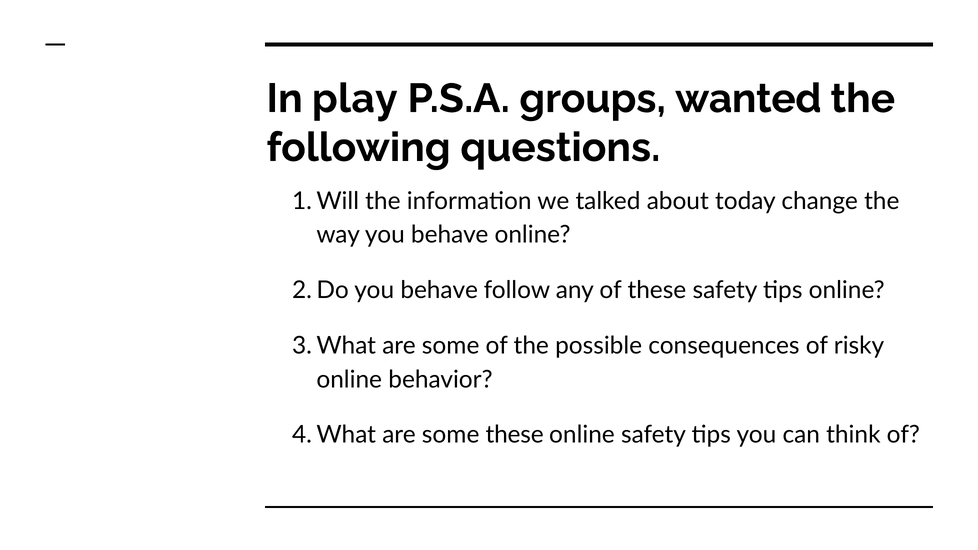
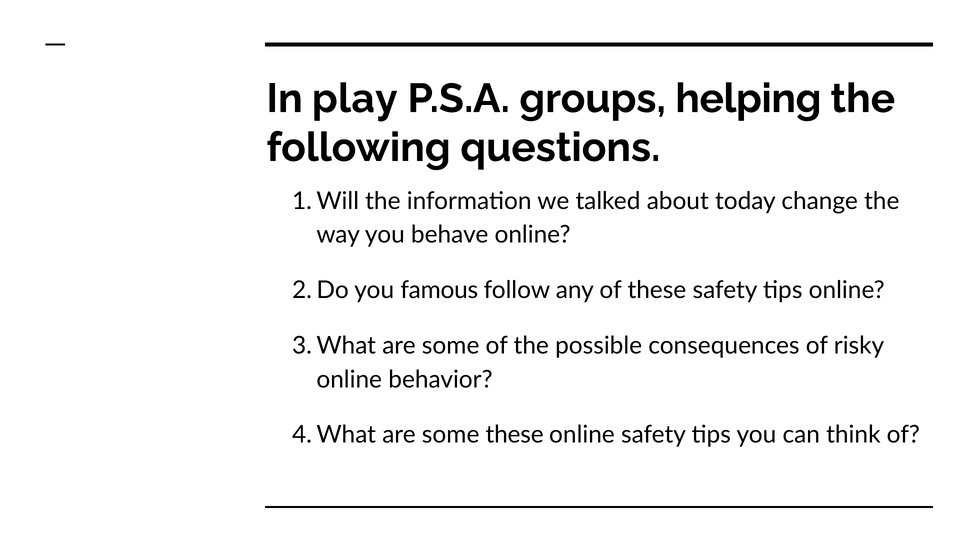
wanted: wanted -> helping (748, 99)
behave: behave -> famous (439, 290)
